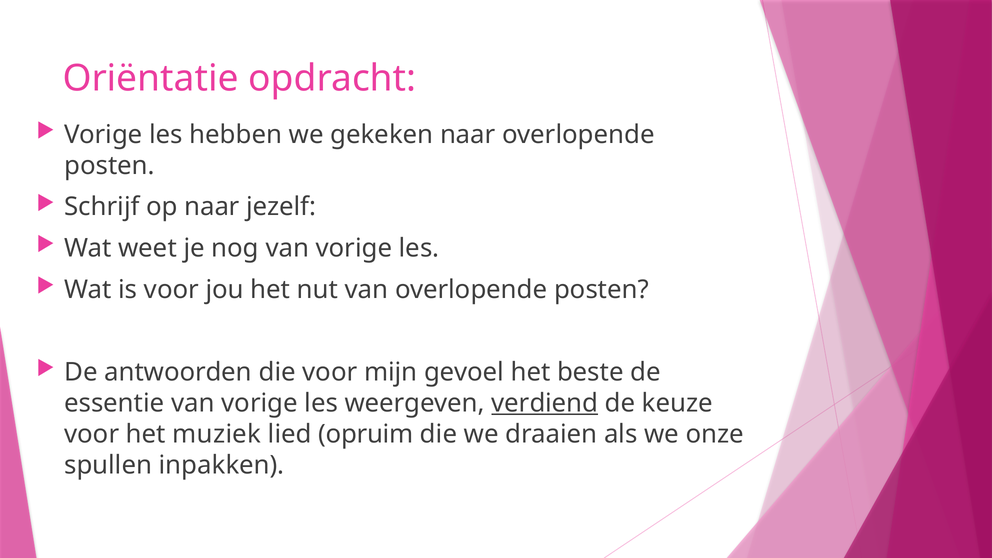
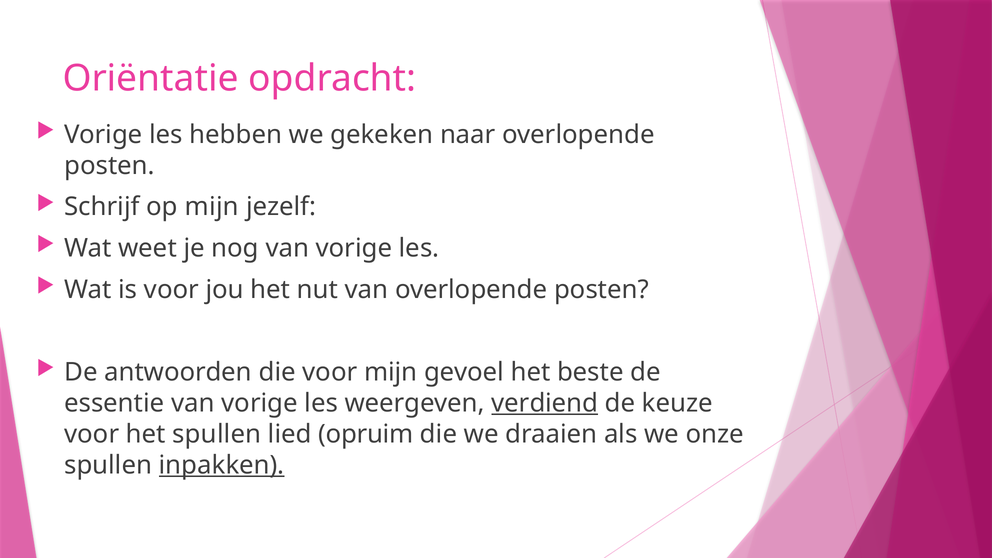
op naar: naar -> mijn (212, 207)
het muziek: muziek -> spullen (217, 434)
inpakken underline: none -> present (222, 465)
